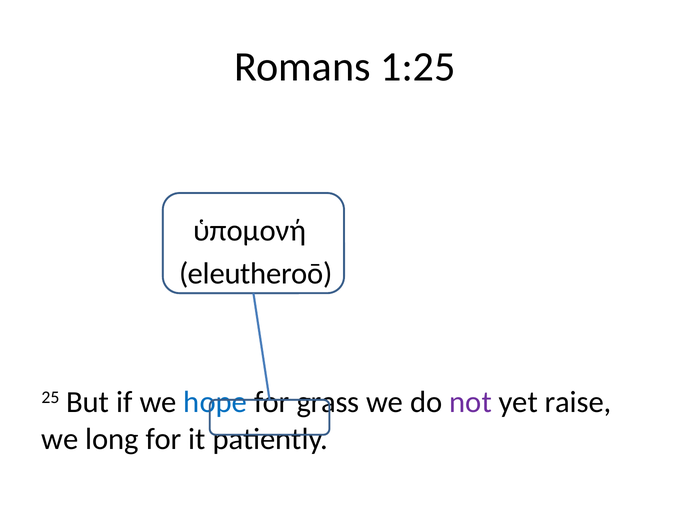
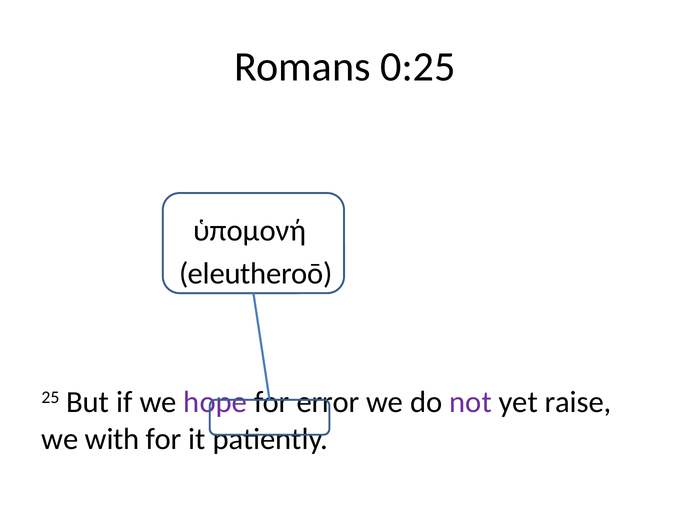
1:25: 1:25 -> 0:25 (418, 67)
hope colour: blue -> purple (215, 403)
grass: grass -> error (328, 403)
long: long -> with (112, 439)
